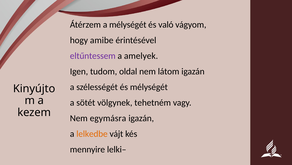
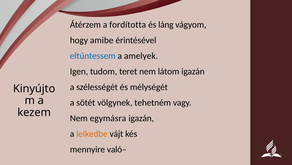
a mélységét: mélységét -> fordította (128, 25)
való: való -> láng (166, 25)
eltűntessem colour: purple -> blue (93, 56)
oldal: oldal -> teret (128, 71)
lelki–: lelki– -> való– (117, 149)
